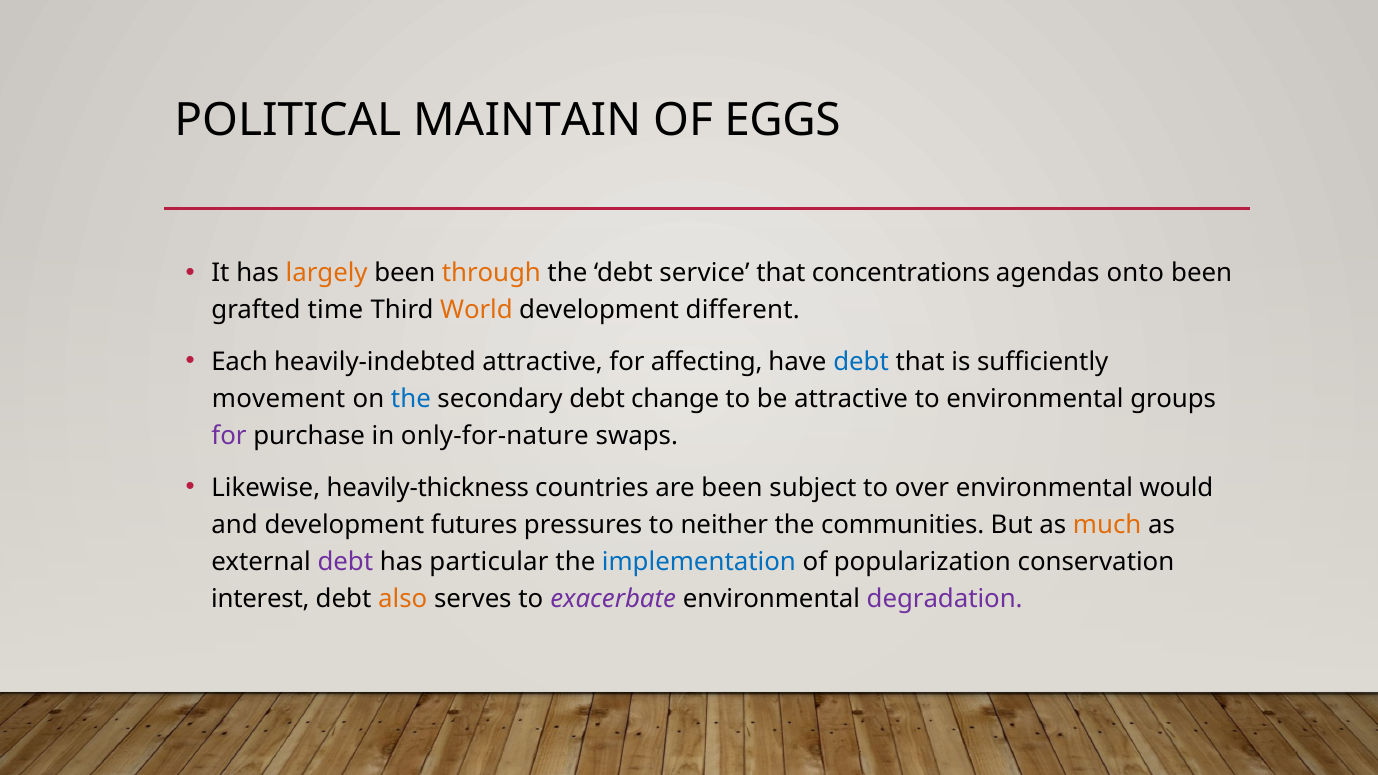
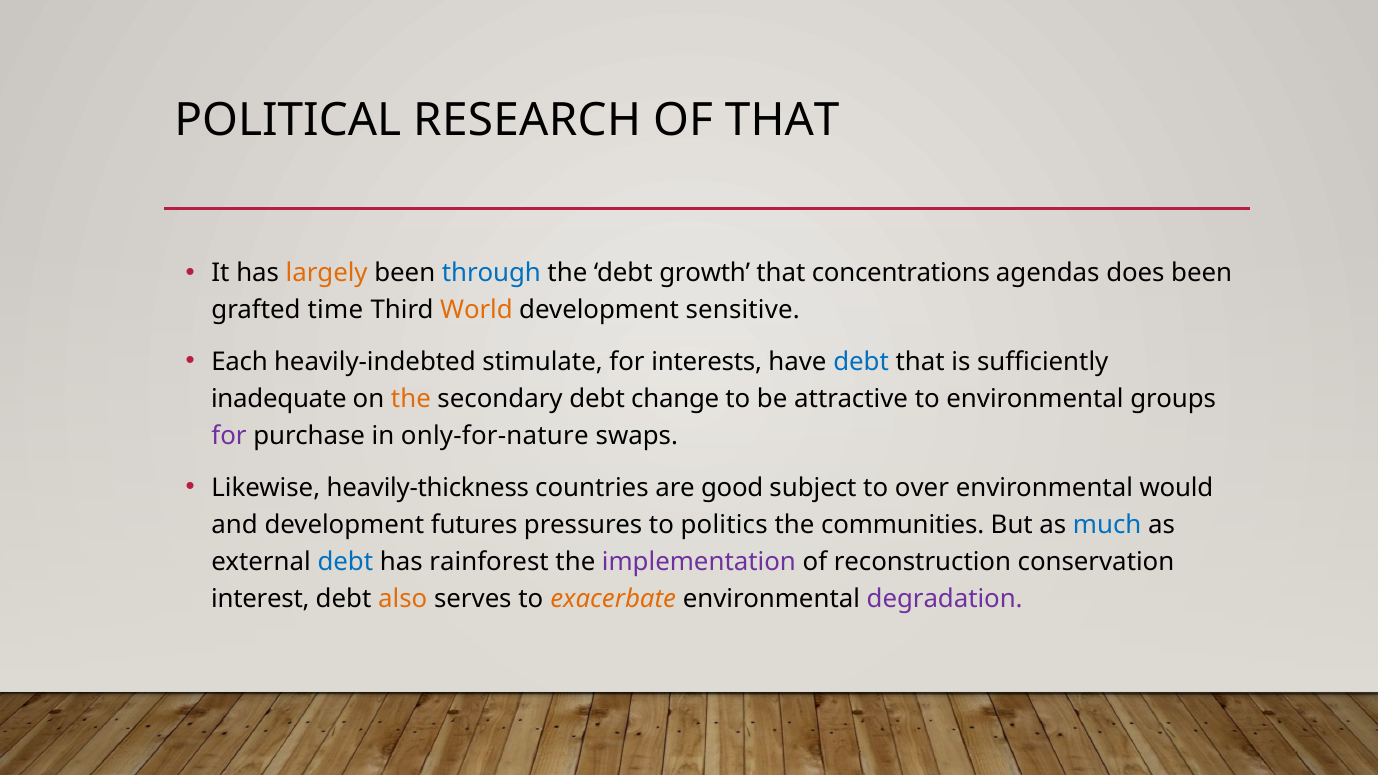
MAINTAIN: MAINTAIN -> RESEARCH (527, 121)
OF EGGS: EGGS -> THAT (782, 121)
through colour: orange -> blue (491, 273)
service: service -> growth (705, 273)
onto: onto -> does (1135, 273)
different: different -> sensitive (743, 310)
heavily-indebted attractive: attractive -> stimulate (543, 362)
affecting: affecting -> interests (707, 362)
movement: movement -> inadequate (279, 399)
the colour: blue -> orange (411, 399)
are been: been -> good (732, 488)
neither: neither -> politics (724, 525)
much colour: orange -> blue (1107, 525)
debt colour: purple -> blue (345, 562)
particular: particular -> rainforest (489, 562)
implementation colour: blue -> purple (699, 562)
popularization: popularization -> reconstruction (922, 562)
exacerbate colour: purple -> orange (613, 599)
